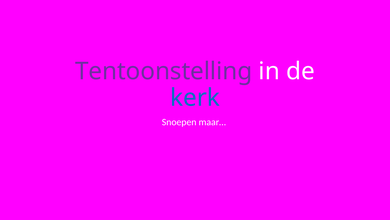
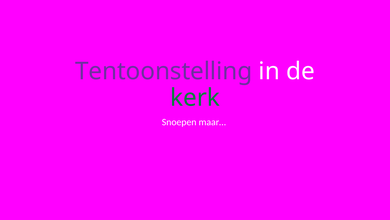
kerk colour: blue -> green (195, 97)
